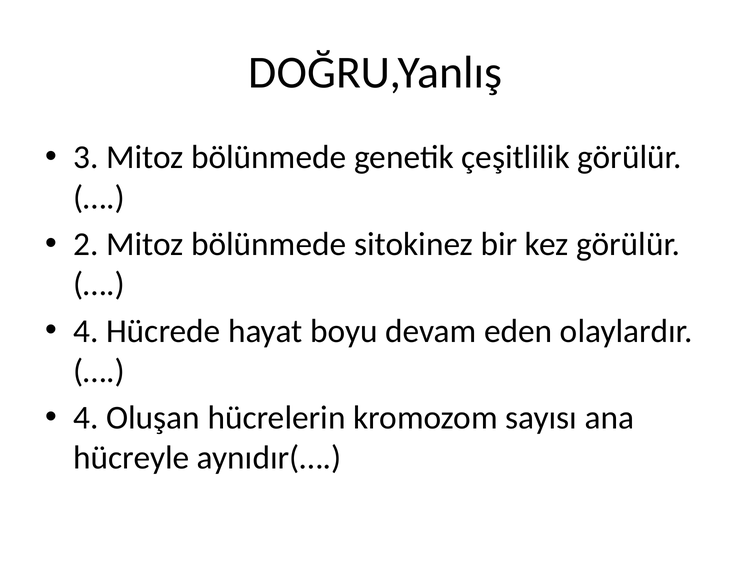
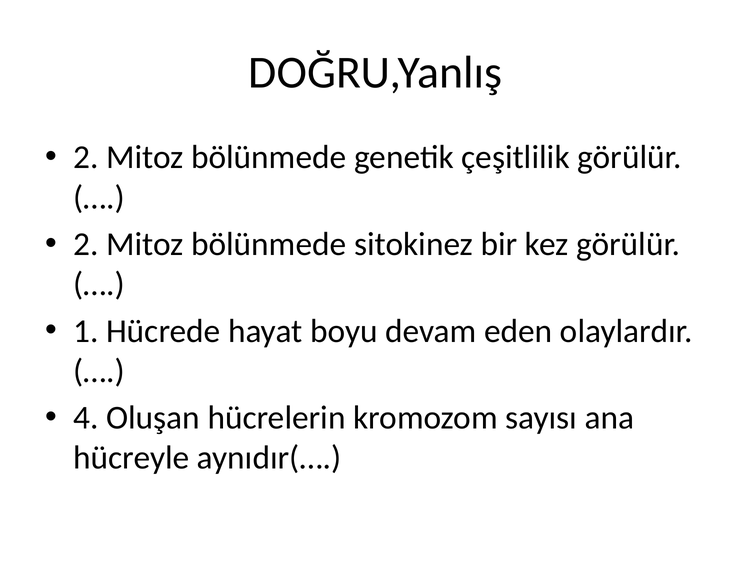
3: 3 -> 2 (86, 158)
4: 4 -> 1 (86, 331)
